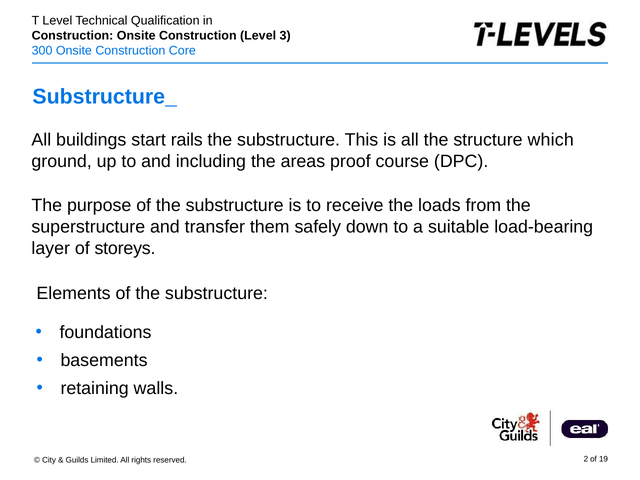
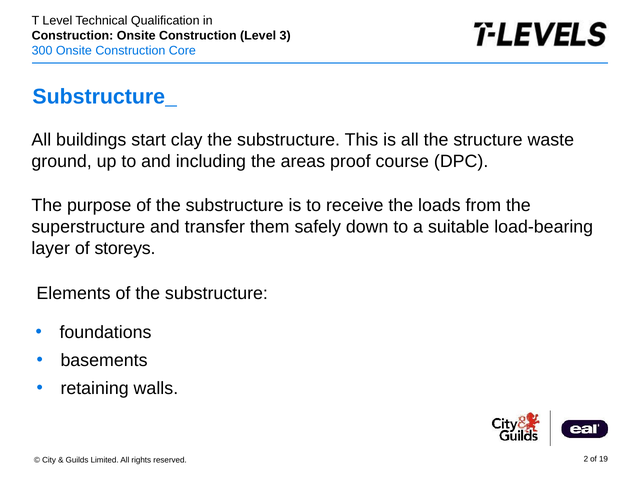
rails: rails -> clay (187, 140)
which: which -> waste (551, 140)
